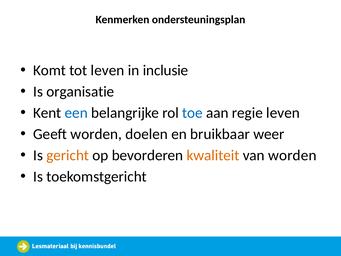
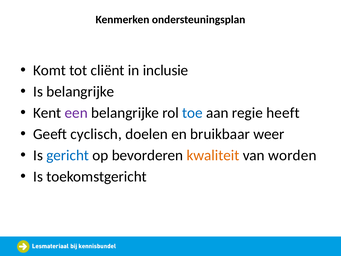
tot leven: leven -> cliënt (108, 70)
Is organisatie: organisatie -> belangrijke (80, 91)
een colour: blue -> purple (76, 113)
regie leven: leven -> heeft (283, 113)
Geeft worden: worden -> cyclisch (96, 134)
gericht colour: orange -> blue (68, 155)
